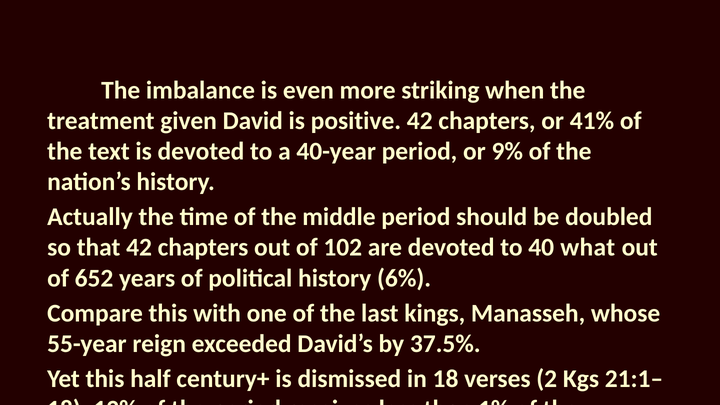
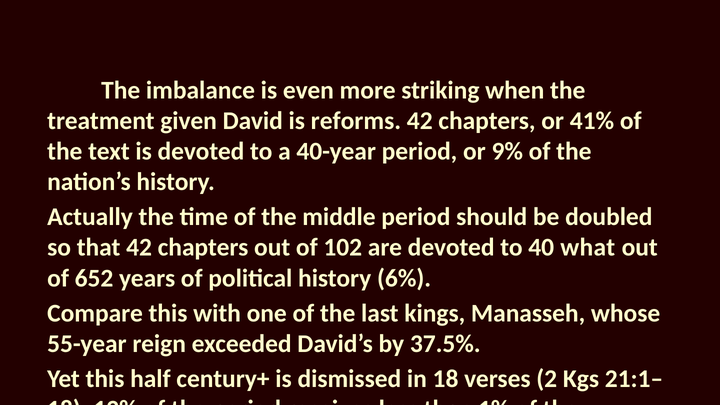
positive: positive -> reforms (356, 121)
